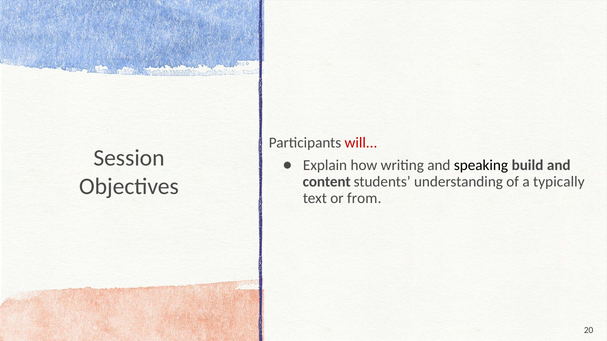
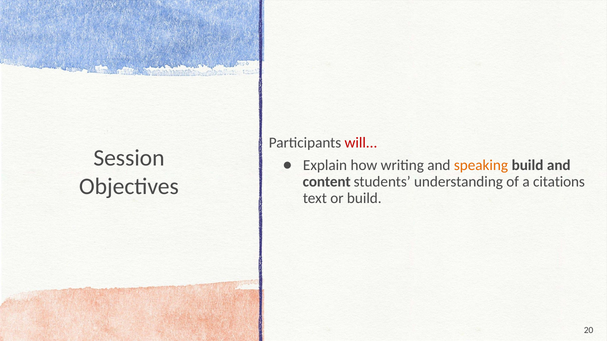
speaking colour: black -> orange (481, 166)
typically: typically -> citations (559, 182)
or from: from -> build (364, 198)
